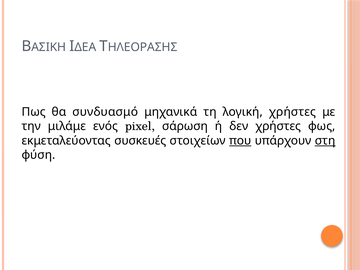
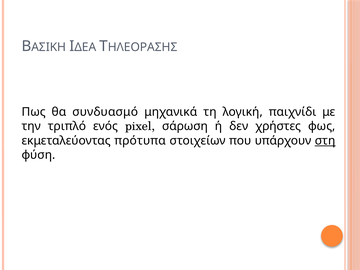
λογική χρήστες: χρήστες -> παιχνίδι (293, 112)
μιλάμε: μιλάμε -> τριπλό (67, 126)
συσκευές: συσκευές -> πρότυπα (140, 141)
που underline: present -> none (240, 141)
